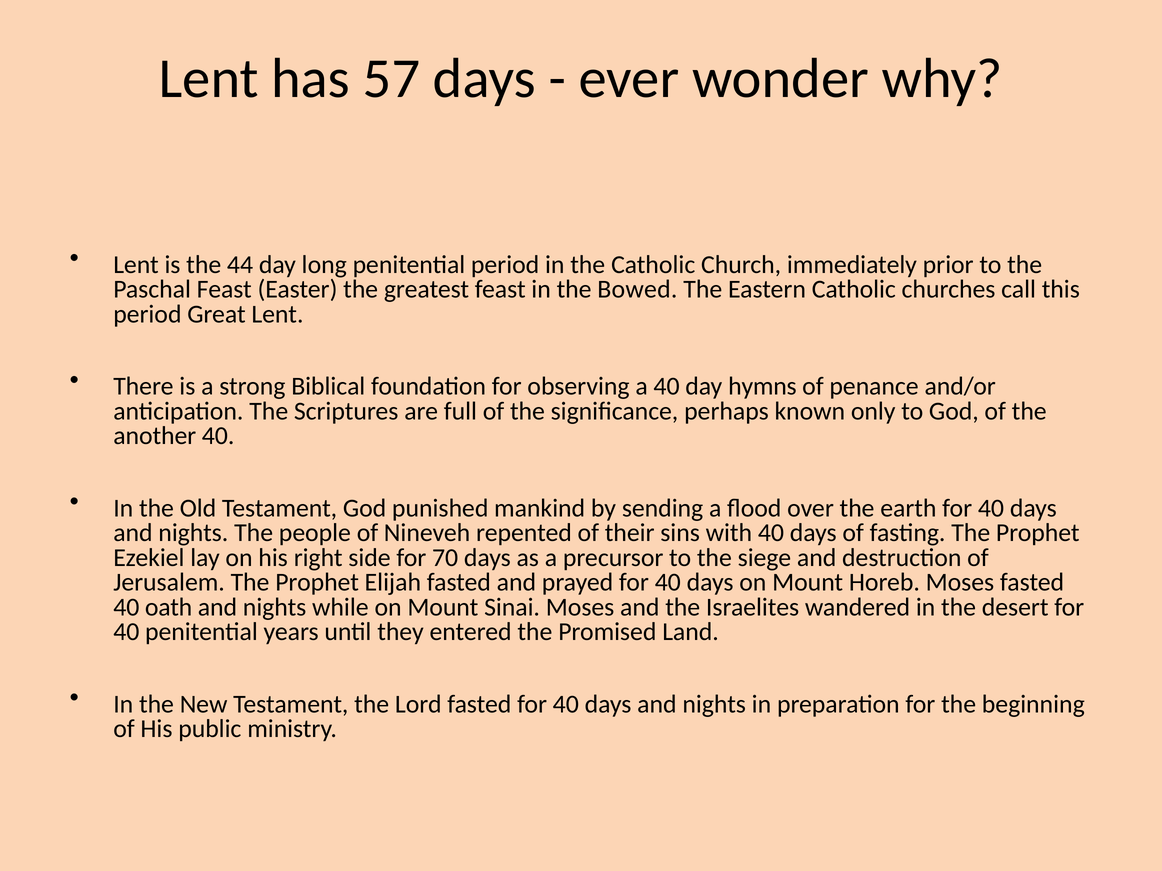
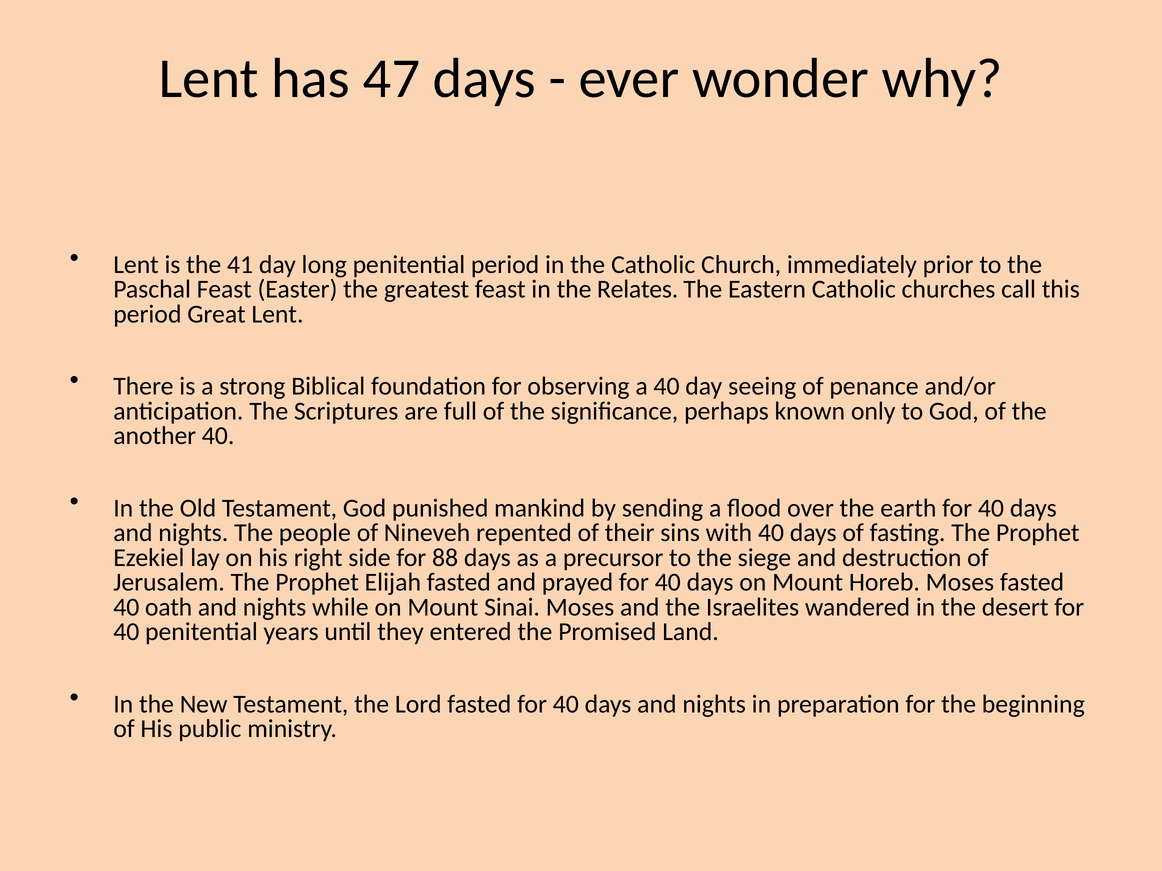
57: 57 -> 47 (392, 79)
44: 44 -> 41 (240, 265)
Bowed: Bowed -> Relates (638, 289)
hymns: hymns -> seeing (762, 386)
70: 70 -> 88 (445, 558)
